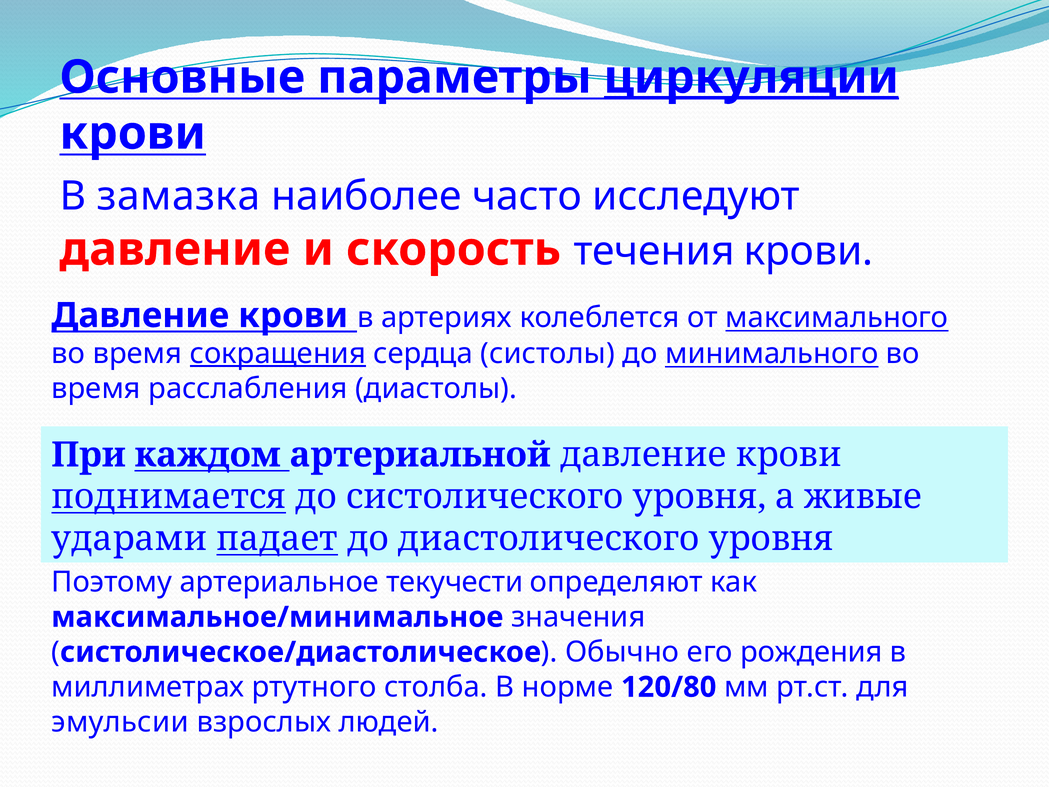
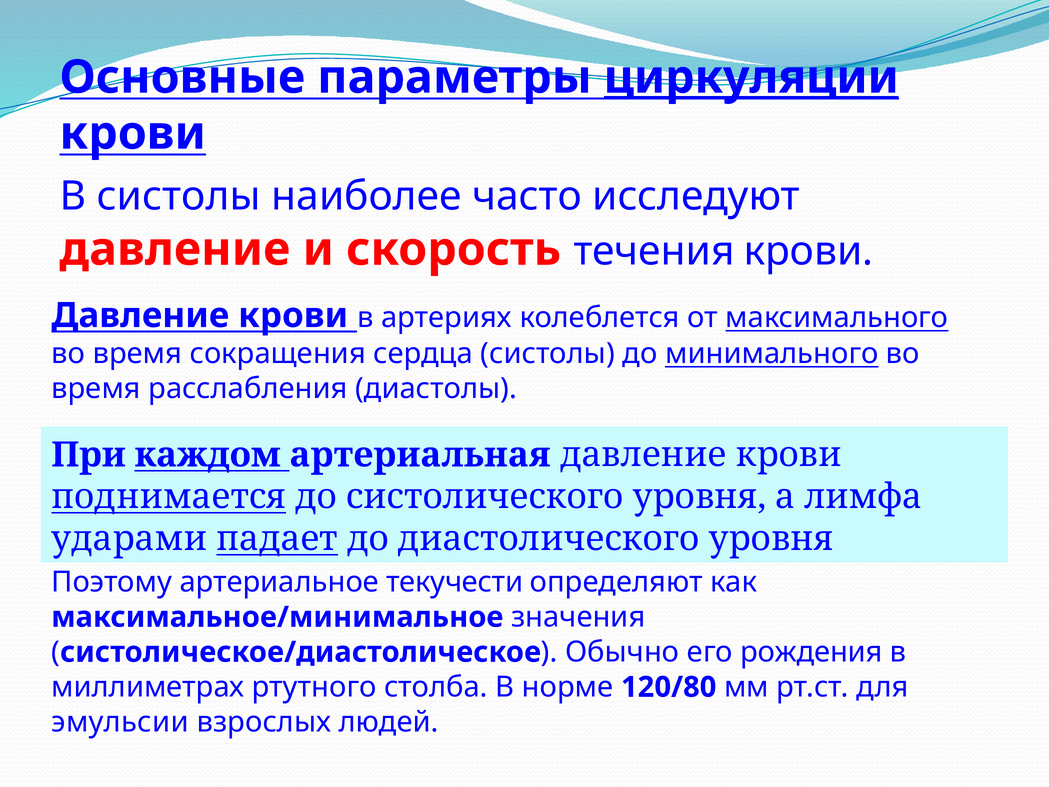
В замазка: замазка -> систолы (179, 196)
сокращения underline: present -> none (278, 353)
артериальной: артериальной -> артериальная (420, 455)
живые: живые -> лимфа (863, 497)
